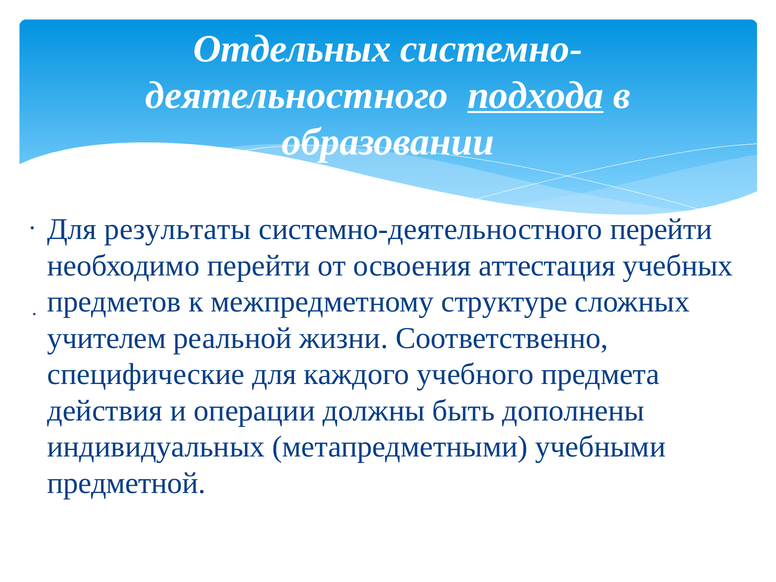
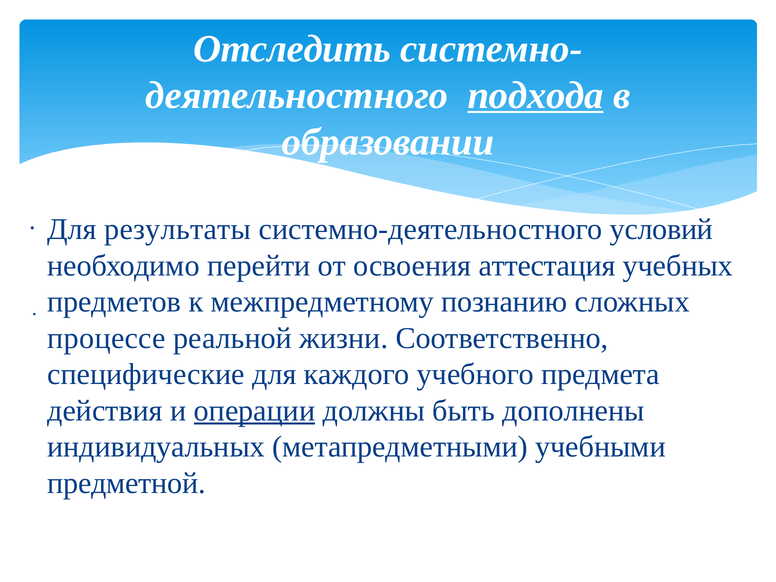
Отдельных: Отдельных -> Отследить (292, 49)
системно-деятельностного перейти: перейти -> условий (661, 229)
структуре: структуре -> познанию (504, 302)
учителем: учителем -> процессе (107, 338)
операции underline: none -> present (255, 411)
